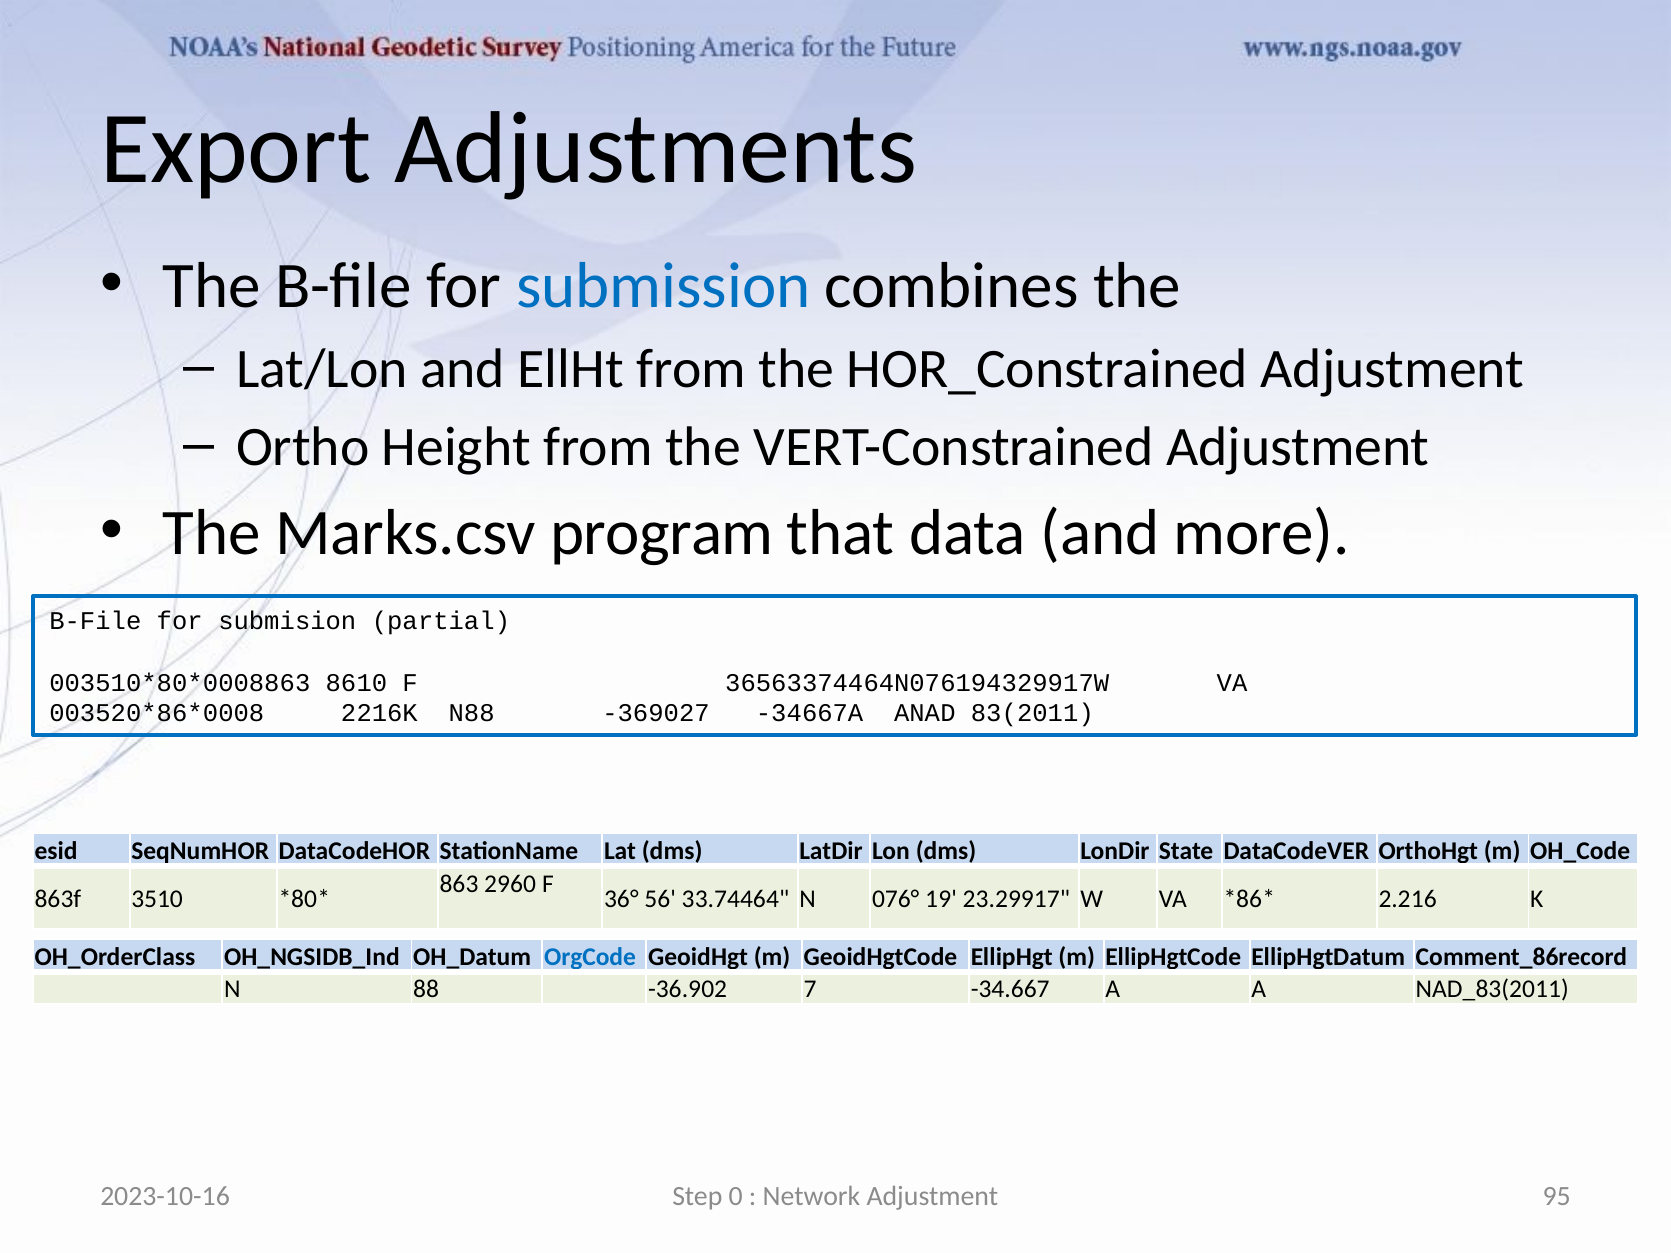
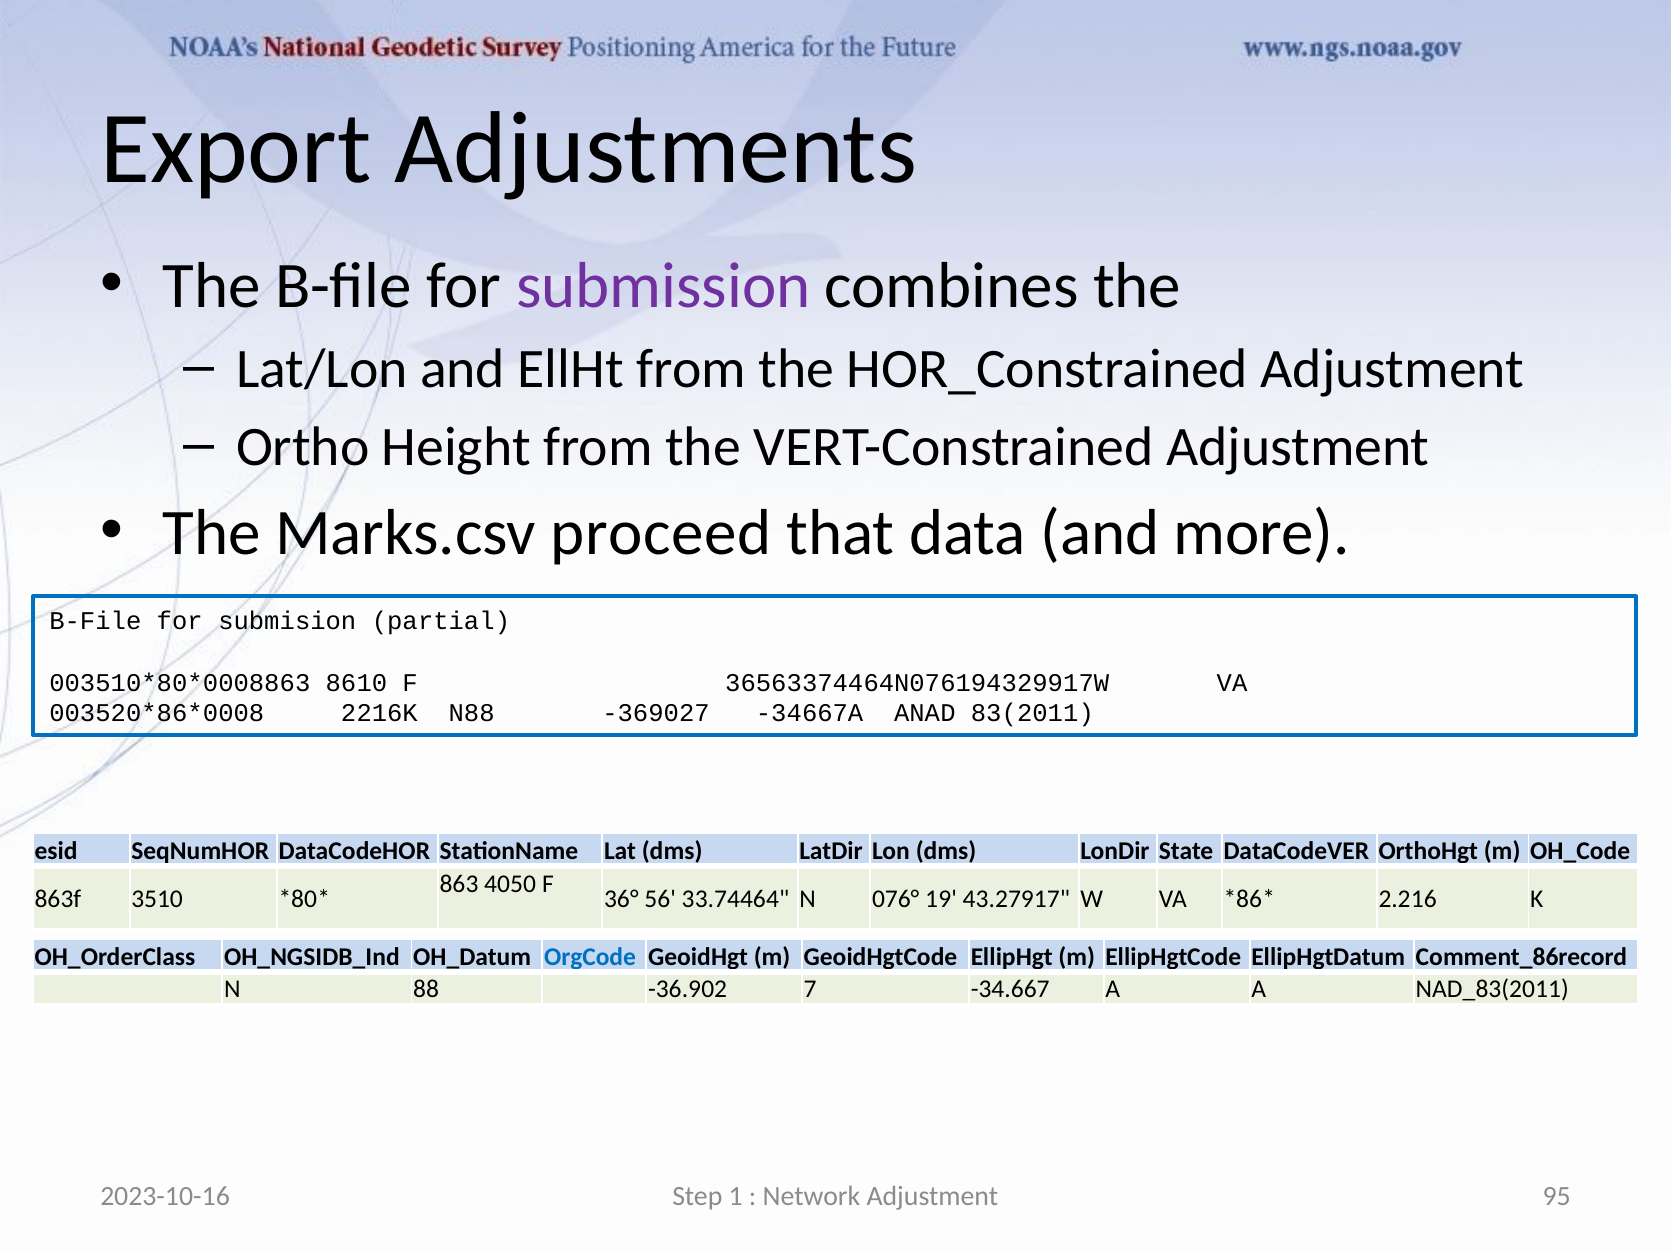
submission colour: blue -> purple (663, 286)
program: program -> proceed (661, 533)
2960: 2960 -> 4050 (510, 884)
23.29917: 23.29917 -> 43.27917 (1016, 899)
0: 0 -> 1 (736, 1197)
